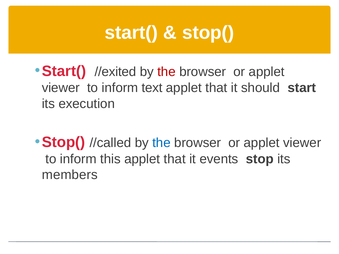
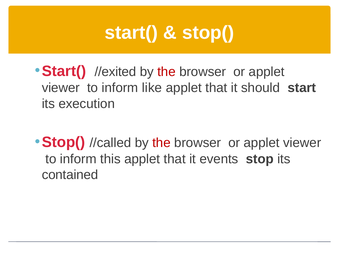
text: text -> like (152, 88)
the colour: blue -> red (161, 143)
members: members -> contained (70, 175)
